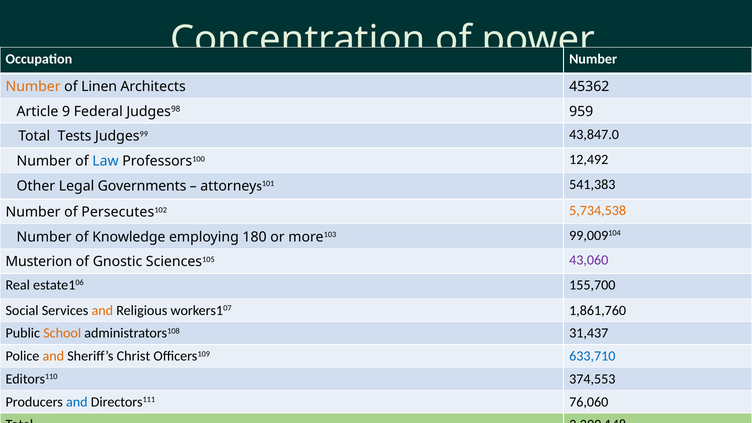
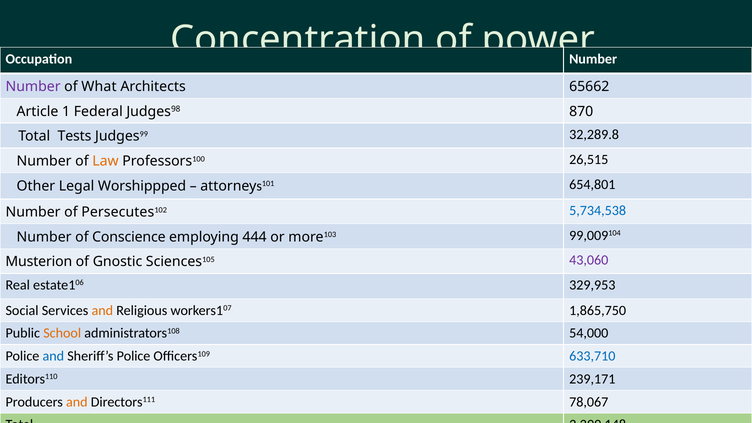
Number colour: orange -> purple (33, 87)
Linen: Linen -> What (99, 87)
45362: 45362 -> 65662 (589, 87)
9: 9 -> 1 (66, 111)
959: 959 -> 870 (581, 111)
43,847.0: 43,847.0 -> 32,289.8 (594, 135)
Law colour: blue -> orange (105, 161)
12,492: 12,492 -> 26,515 (589, 160)
Governments: Governments -> Worshippped (142, 186)
541,383: 541,383 -> 654,801 (592, 184)
5,734,538 colour: orange -> blue (598, 211)
Knowledge: Knowledge -> Conscience (129, 237)
180: 180 -> 444 (255, 237)
155,700: 155,700 -> 329,953 (592, 285)
1,861,760: 1,861,760 -> 1,865,750 (598, 310)
31,437: 31,437 -> 54,000 (589, 333)
and colour: orange -> blue (53, 356)
Sheriff’s Christ: Christ -> Police (134, 356)
374,553: 374,553 -> 239,171 (592, 379)
and colour: blue -> orange (77, 402)
76,060: 76,060 -> 78,067 (589, 402)
